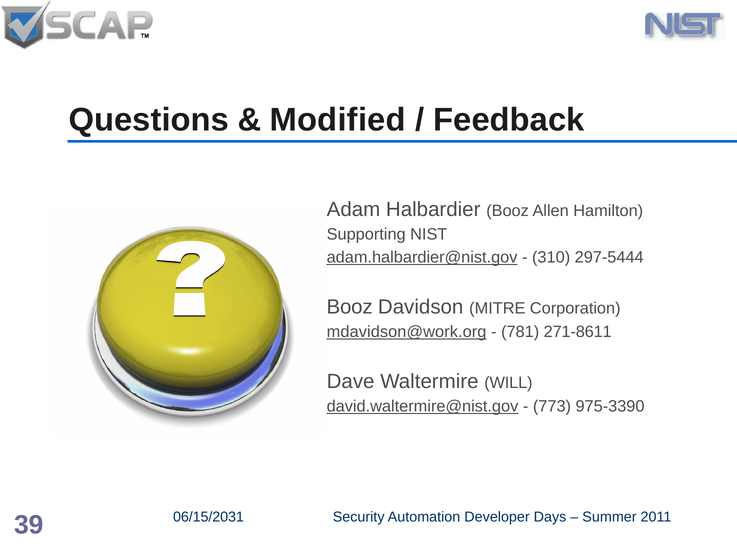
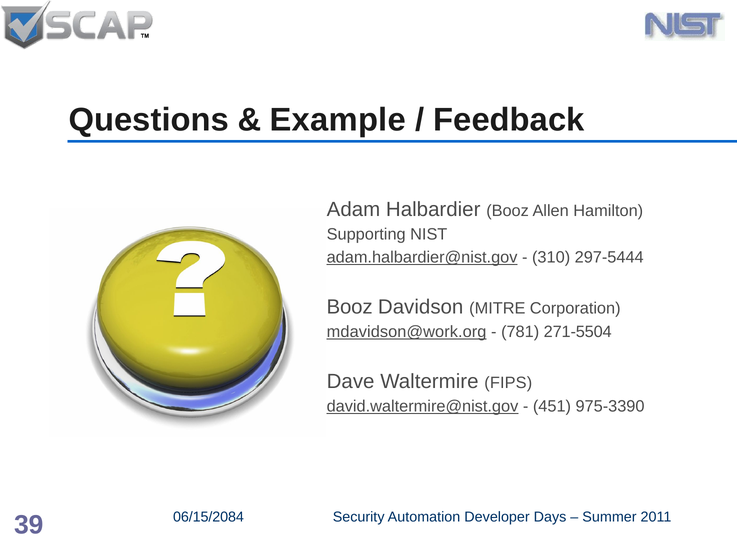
Modified: Modified -> Example (338, 120)
271-8611: 271-8611 -> 271-5504 (578, 332)
WILL: WILL -> FIPS (508, 383)
773: 773 -> 451 (552, 406)
06/15/2031: 06/15/2031 -> 06/15/2084 (208, 517)
